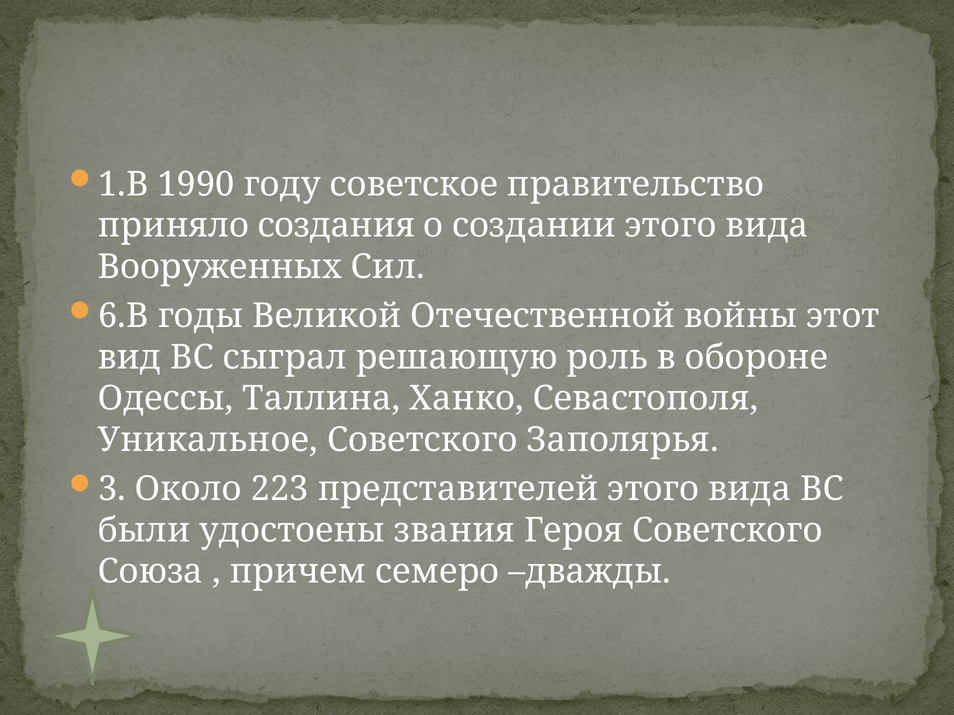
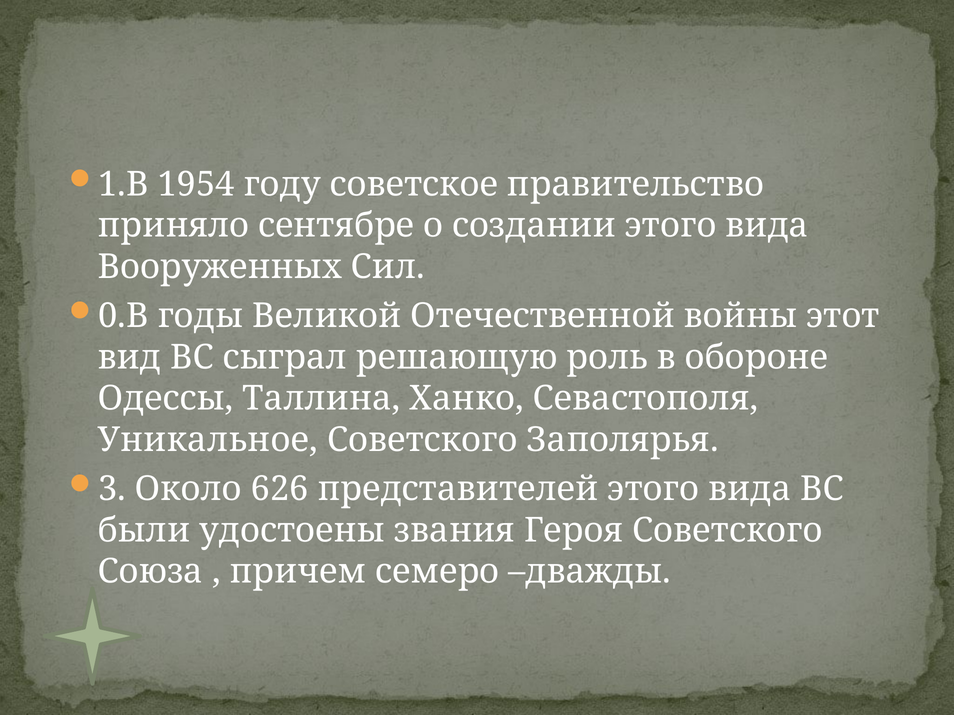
1990: 1990 -> 1954 (196, 184)
создания: создания -> сентябре (336, 226)
6.В: 6.В -> 0.В (123, 316)
223: 223 -> 626 (280, 489)
